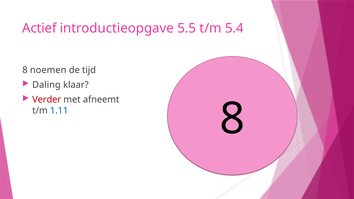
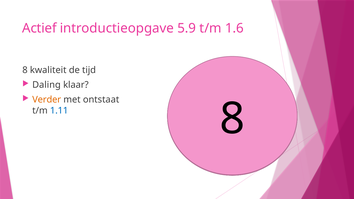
5.5: 5.5 -> 5.9 (187, 28)
5.4: 5.4 -> 1.6 (234, 28)
noemen: noemen -> kwaliteit (48, 70)
Verder colour: red -> orange (47, 100)
afneemt: afneemt -> ontstaat (101, 100)
